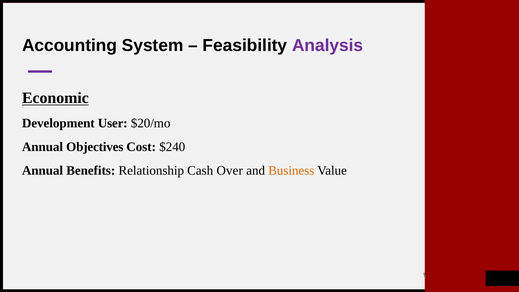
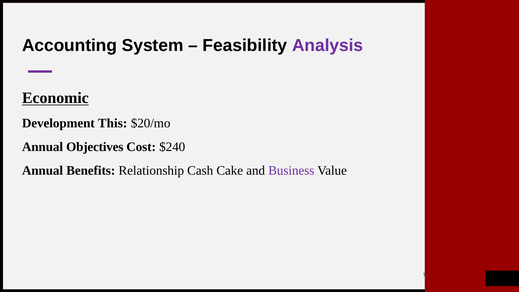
User: User -> This (113, 123)
Over: Over -> Cake (230, 171)
Business colour: orange -> purple (291, 171)
